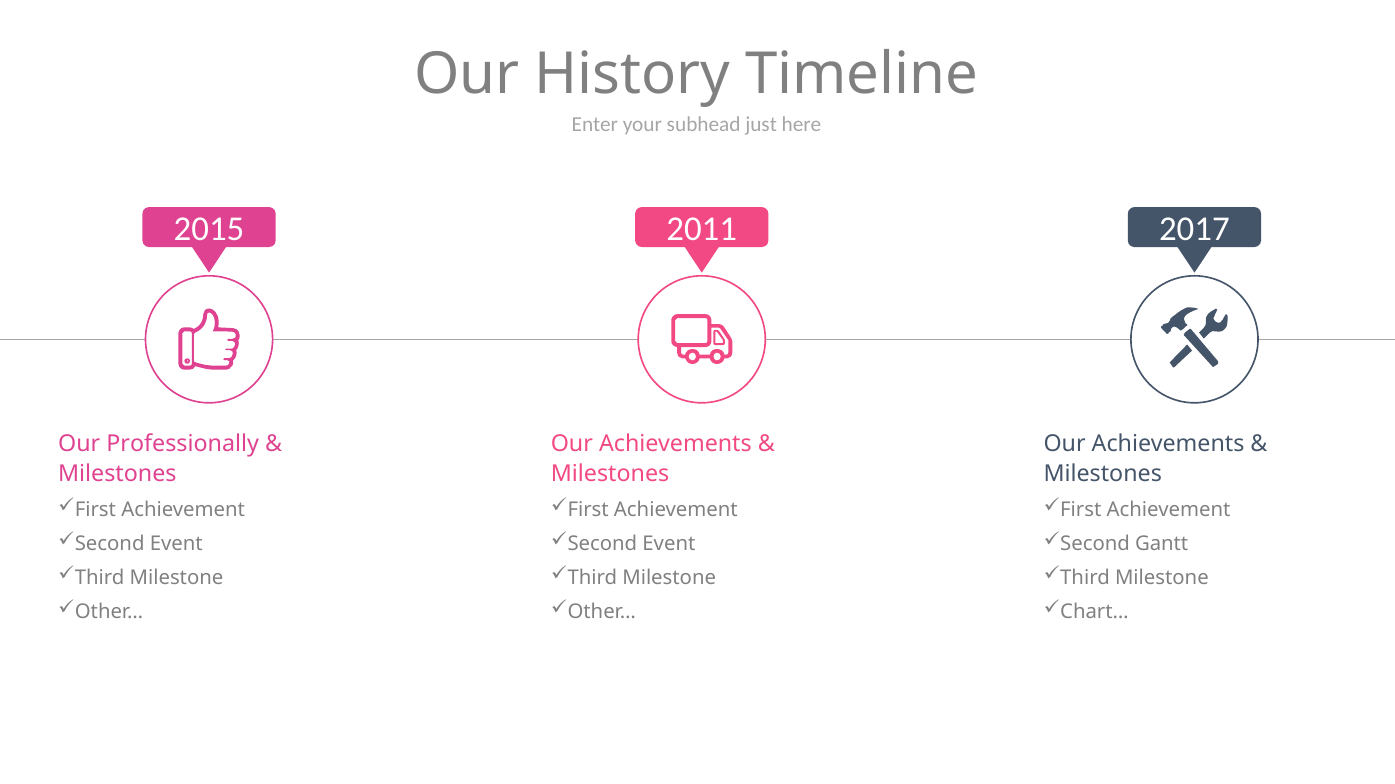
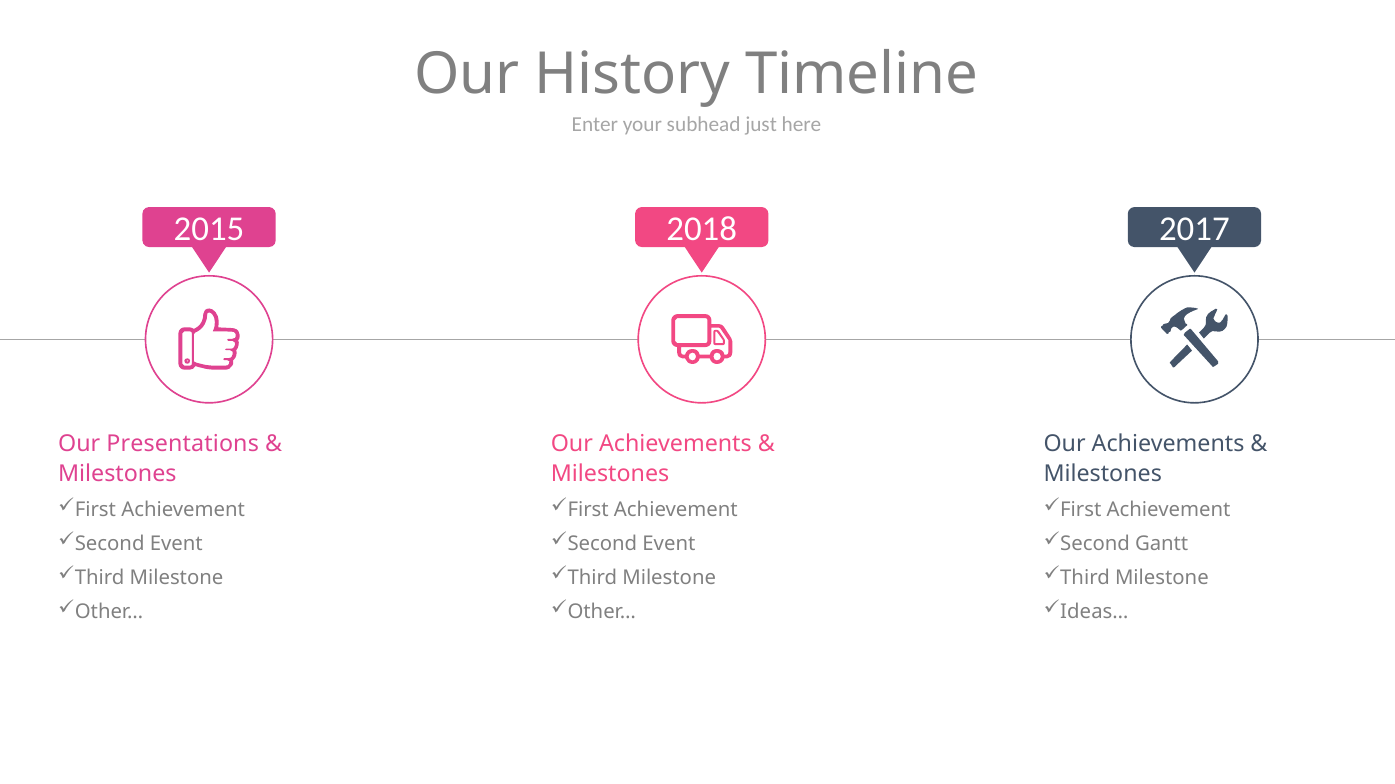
2011: 2011 -> 2018 (702, 230)
Professionally: Professionally -> Presentations (183, 444)
Chart…: Chart… -> Ideas… (1094, 613)
